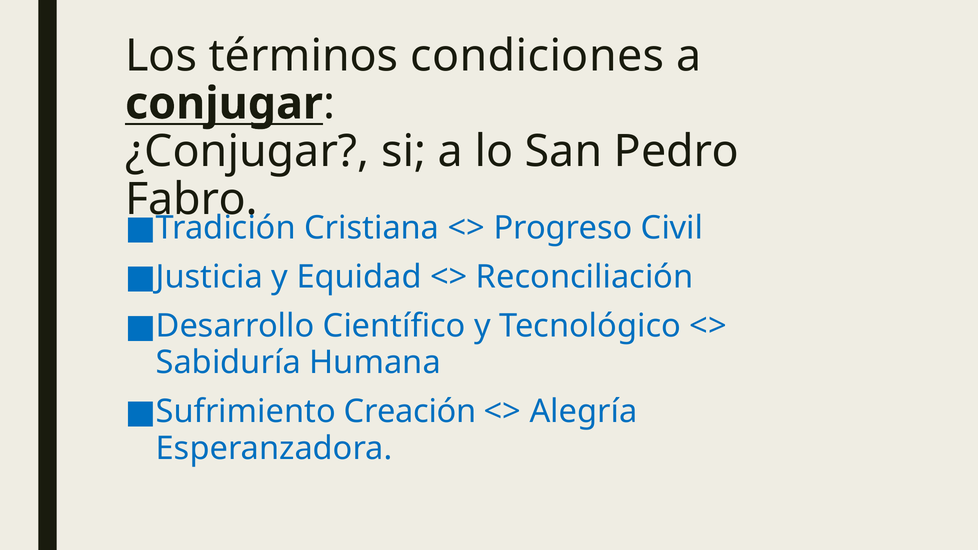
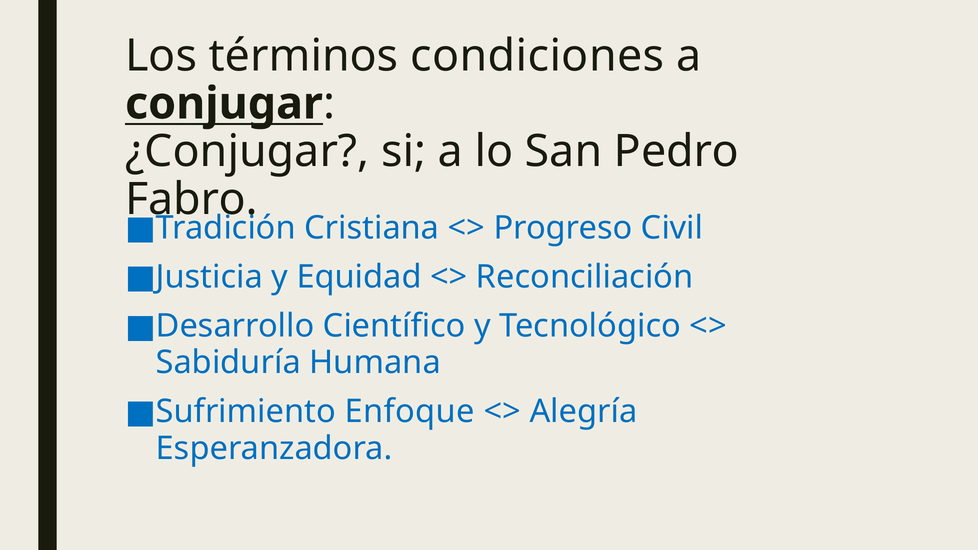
Creación: Creación -> Enfoque (410, 412)
